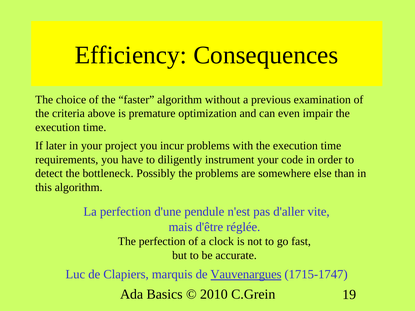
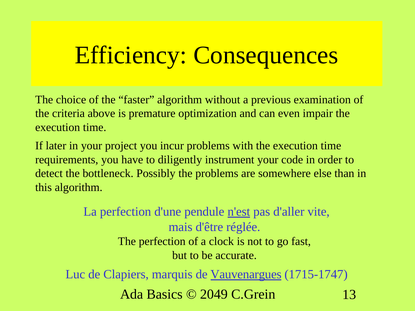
n'est underline: none -> present (239, 212)
2010: 2010 -> 2049 (214, 294)
19: 19 -> 13 (349, 295)
